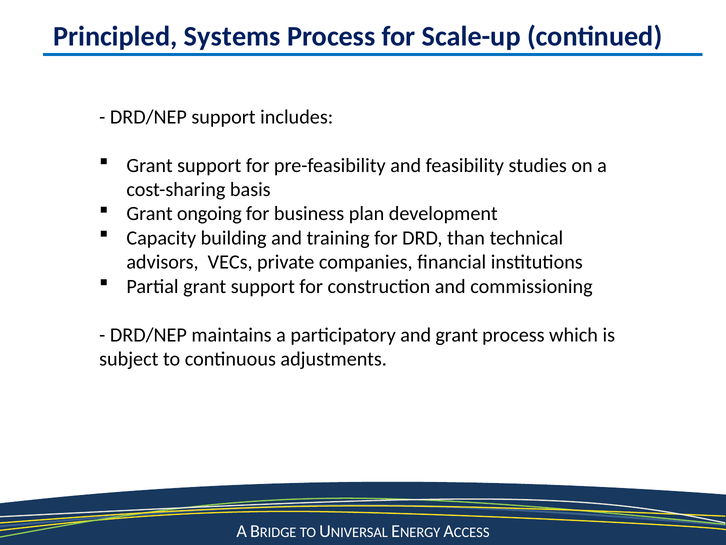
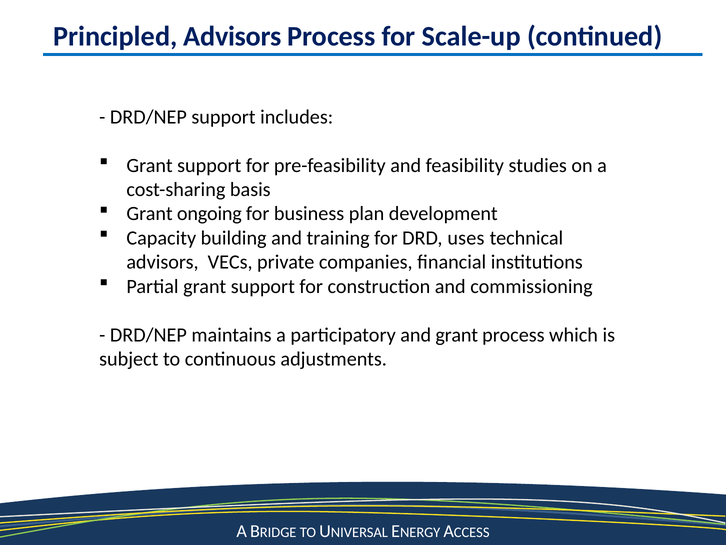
Principled Systems: Systems -> Advisors (232, 37)
than: than -> uses (466, 238)
